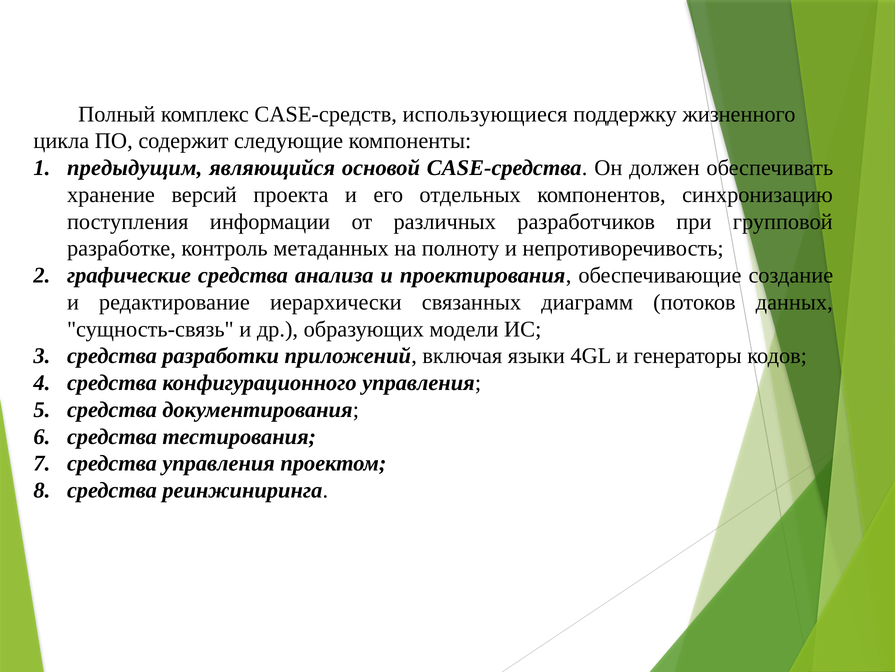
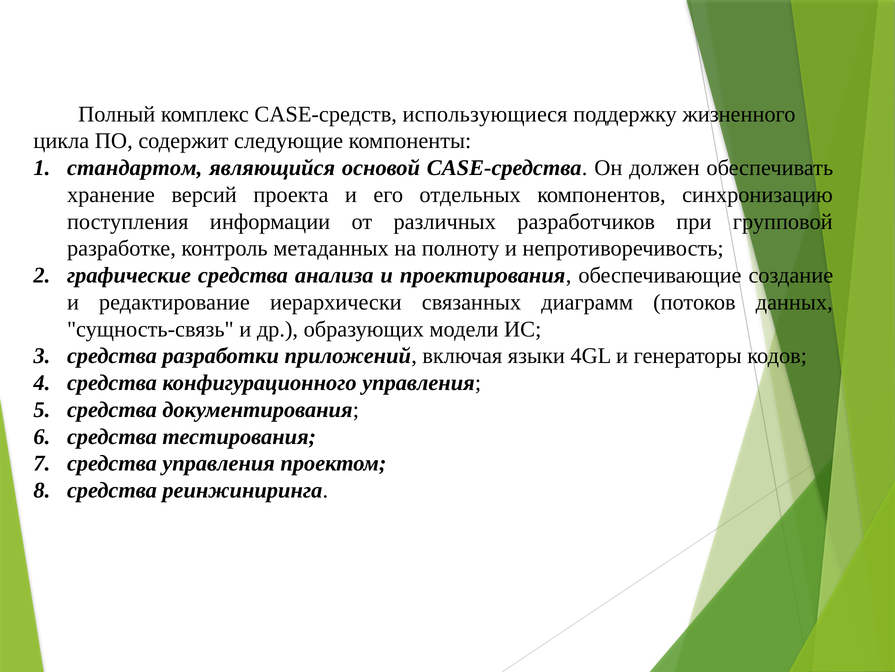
предыдущим: предыдущим -> стандартом (135, 168)
